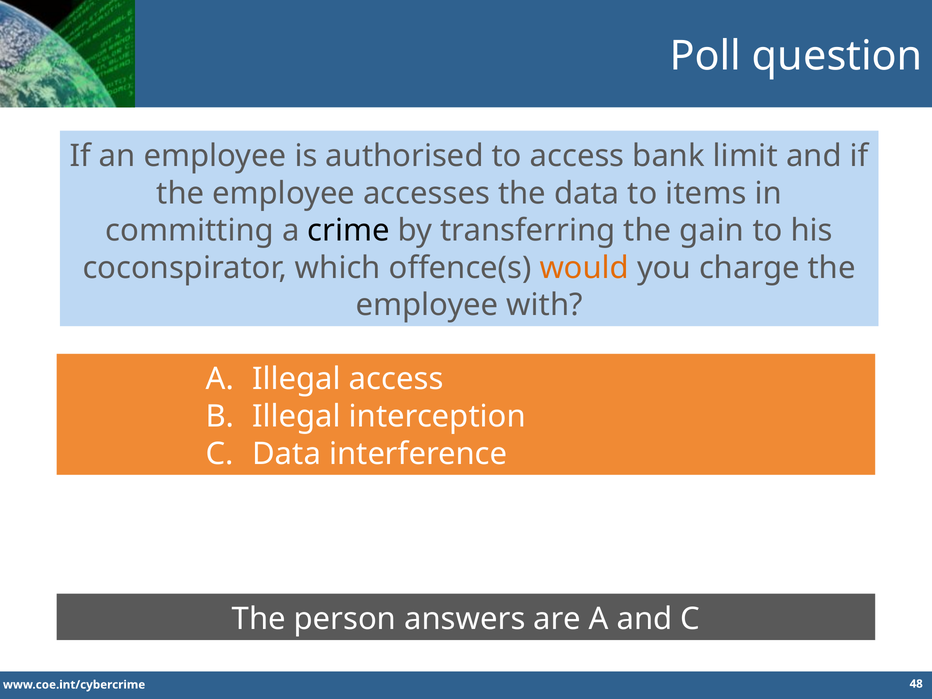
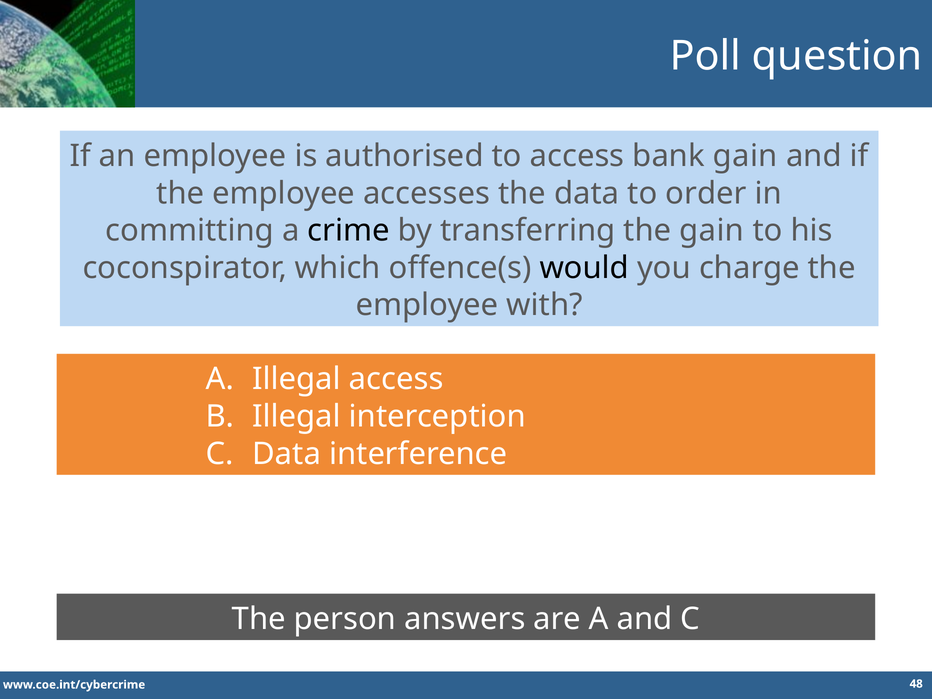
bank limit: limit -> gain (745, 156)
items: items -> order (706, 193)
would colour: orange -> black (584, 268)
